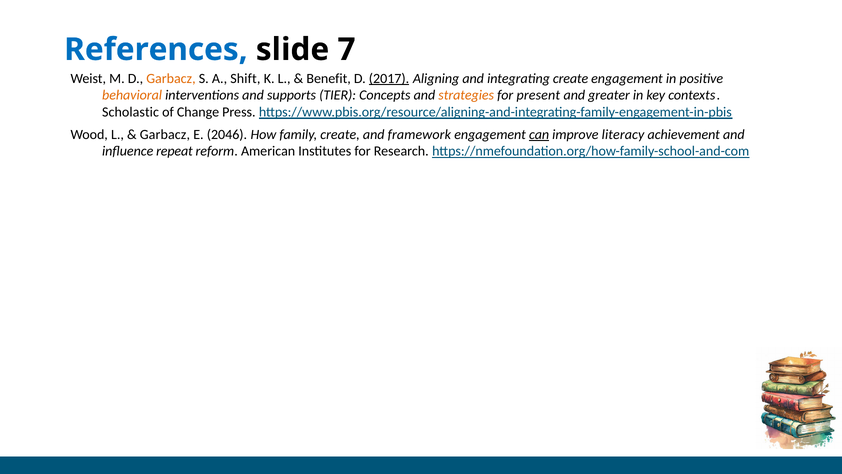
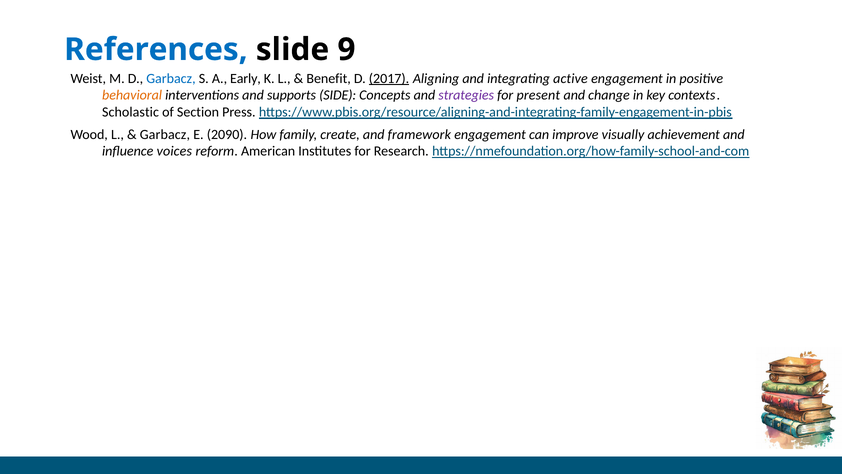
7: 7 -> 9 (346, 50)
Garbacz colour: orange -> blue (171, 78)
Shift: Shift -> Early (245, 78)
integrating create: create -> active (570, 78)
TIER: TIER -> SIDE (338, 95)
strategies colour: orange -> purple (466, 95)
greater: greater -> change (609, 95)
Change: Change -> Section (198, 112)
2046: 2046 -> 2090 (227, 134)
can underline: present -> none (539, 134)
literacy: literacy -> visually (623, 134)
repeat: repeat -> voices (174, 151)
